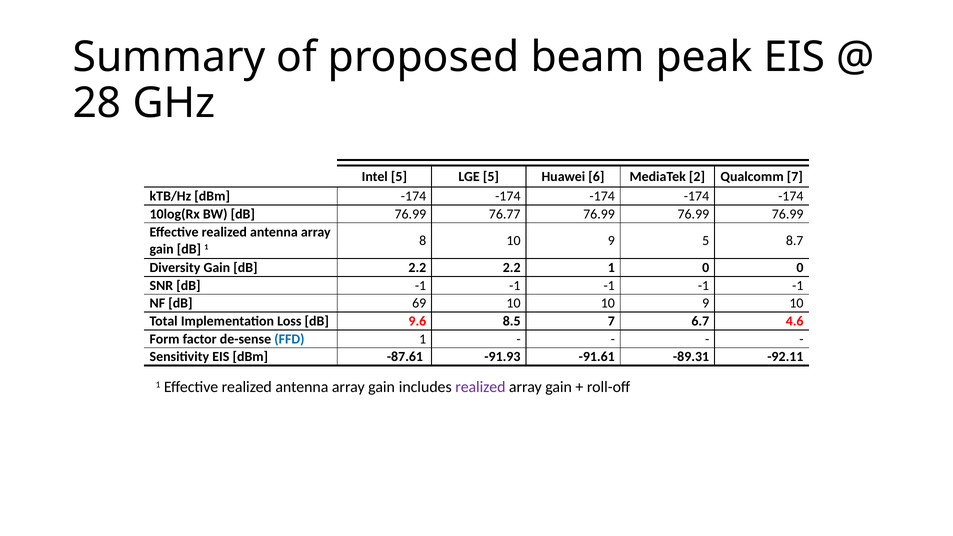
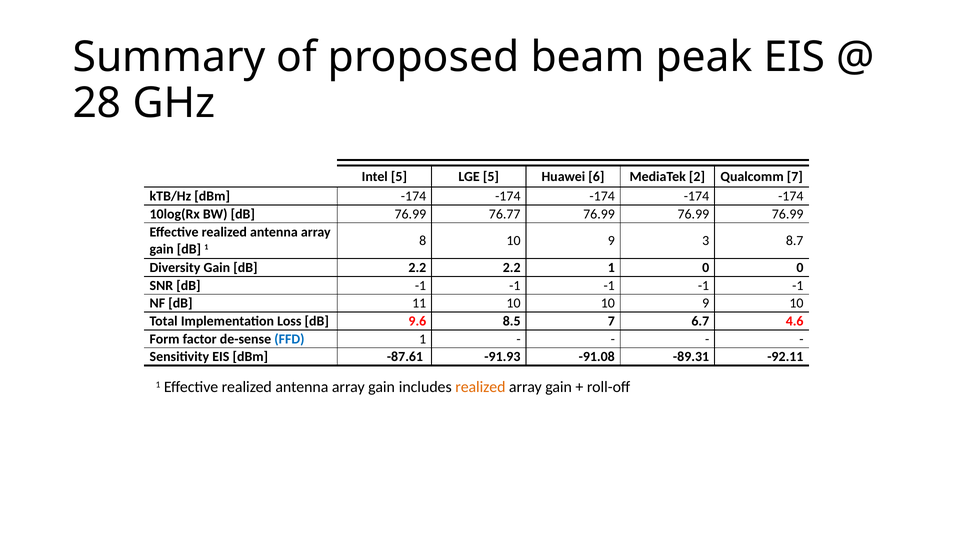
9 5: 5 -> 3 (706, 241)
69: 69 -> 11 (419, 303)
-91.61: -91.61 -> -91.08 (597, 357)
realized colour: purple -> orange (480, 387)
